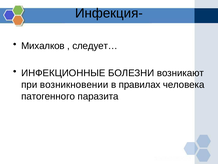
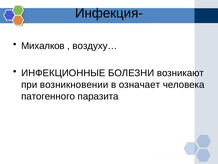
следует…: следует… -> воздуху… (95, 46)
правилах: правилах -> означает (140, 85)
